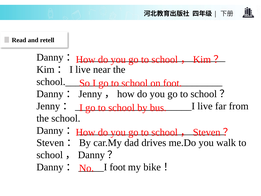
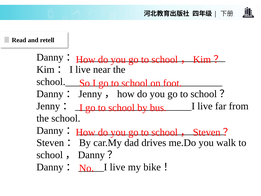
foot: foot -> live (118, 167)
